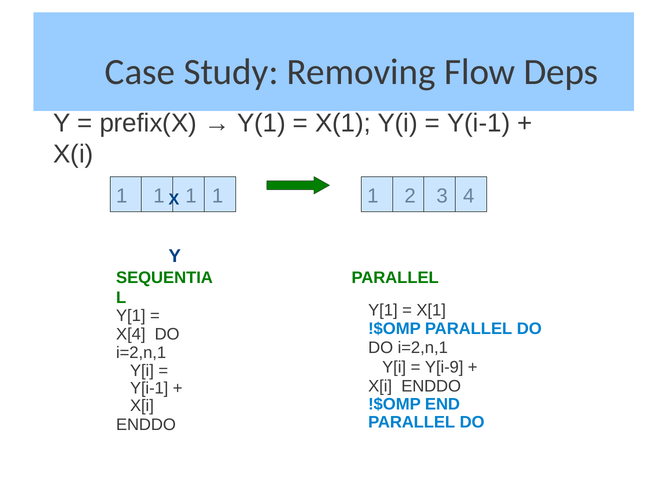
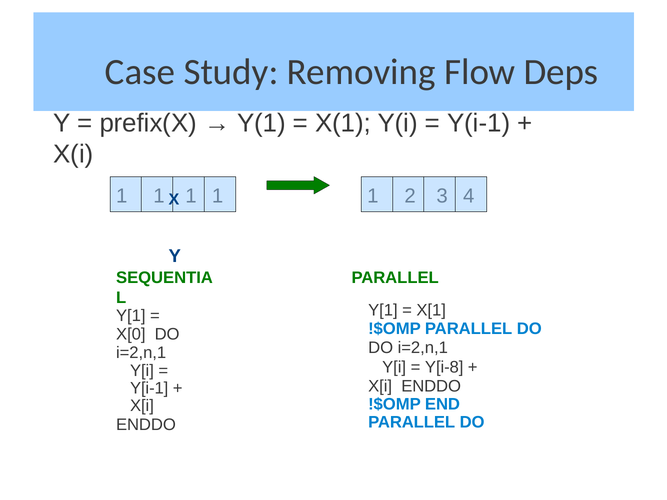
X[4: X[4 -> X[0 (131, 334)
Y[i-9: Y[i-9 -> Y[i-8 (444, 367)
